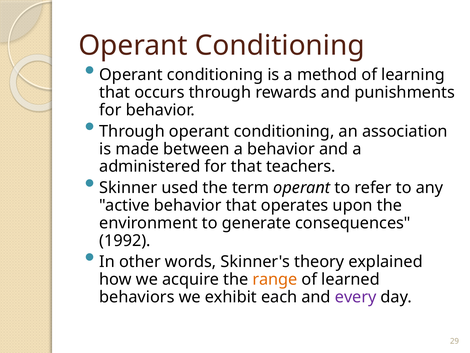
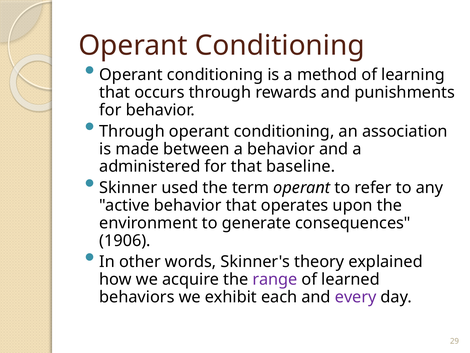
teachers: teachers -> baseline (301, 166)
1992: 1992 -> 1906 (125, 240)
range colour: orange -> purple (275, 279)
